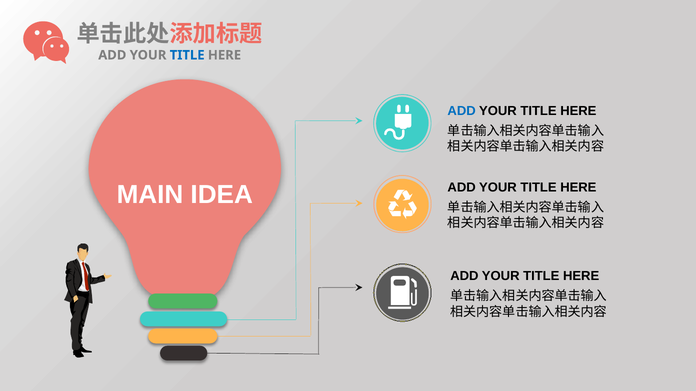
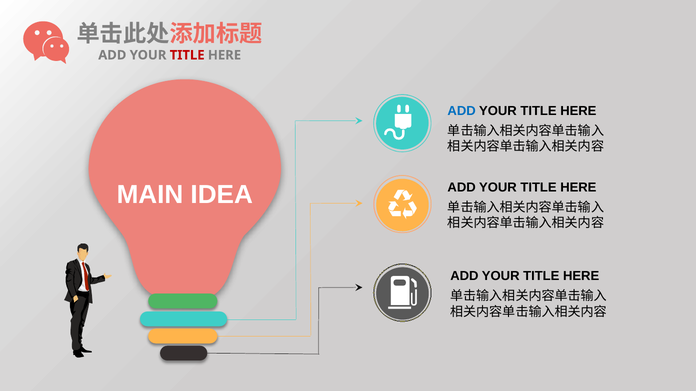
TITLE colour: blue -> red (187, 55)
